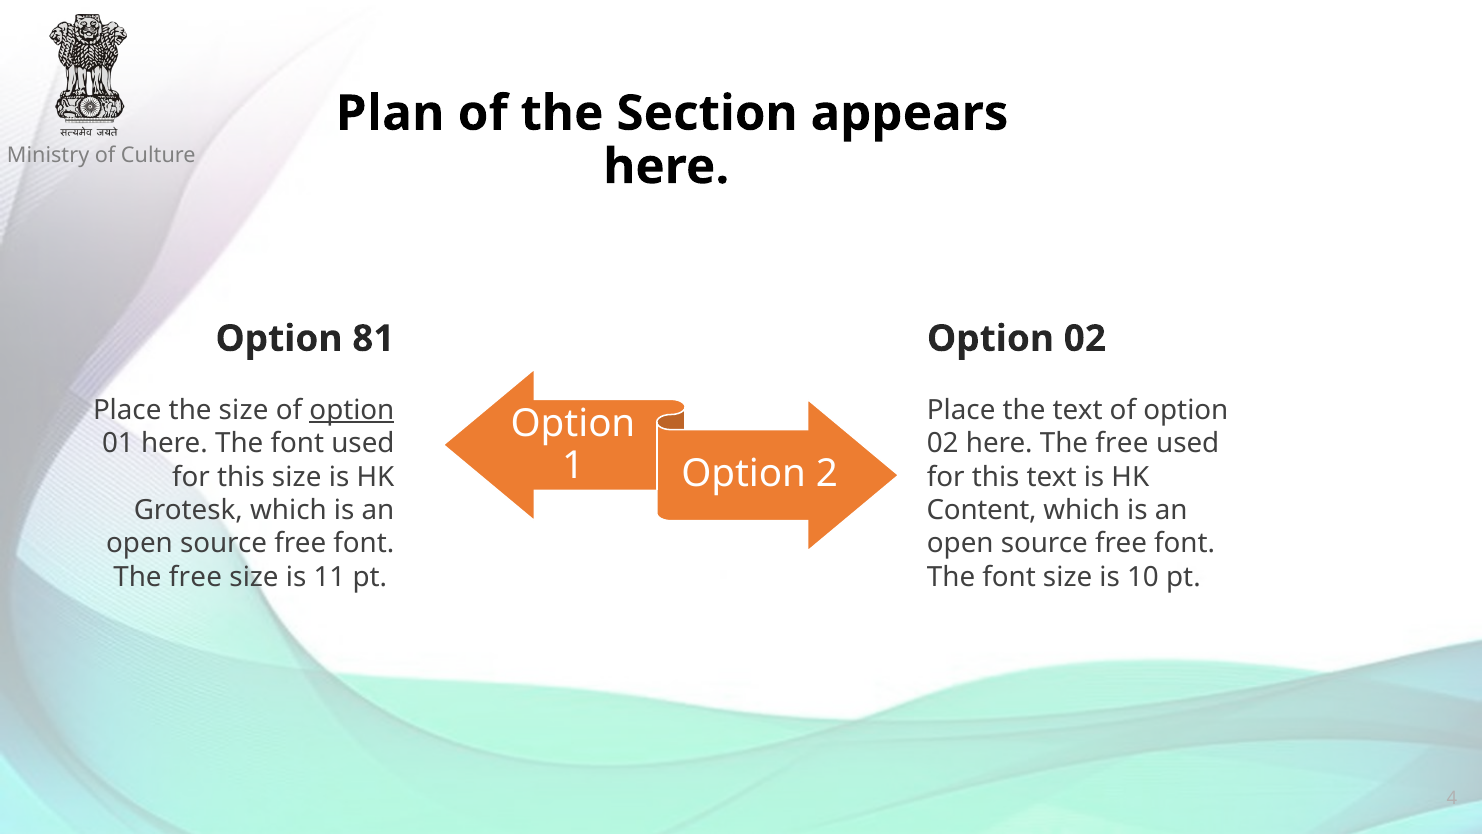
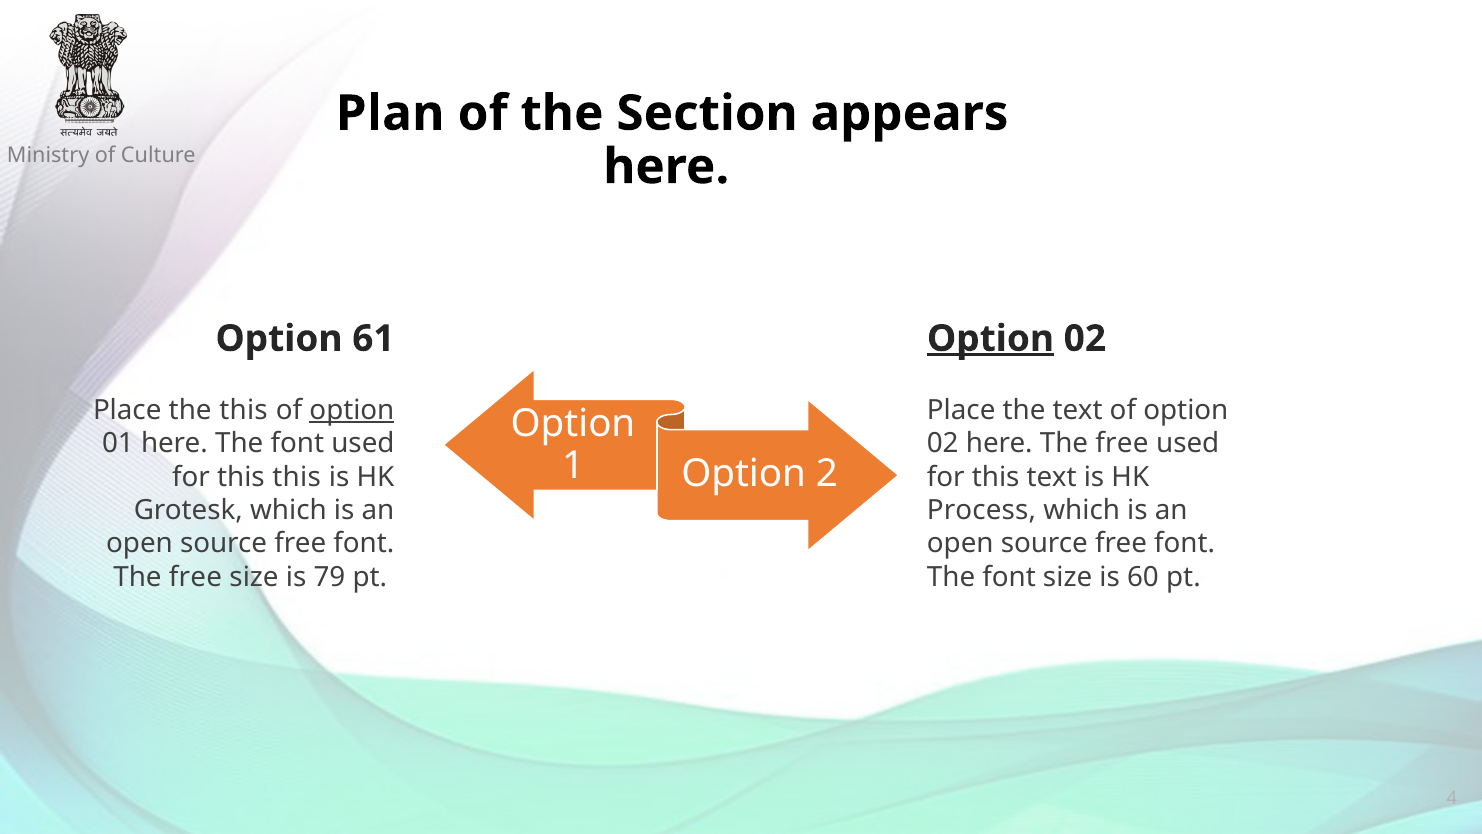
81: 81 -> 61 (373, 339)
Option underline: none -> present (991, 339)
the size: size -> this (244, 410)
this size: size -> this (297, 477)
Content: Content -> Process (981, 510)
11: 11 -> 79 (329, 577)
10: 10 -> 60 (1143, 577)
